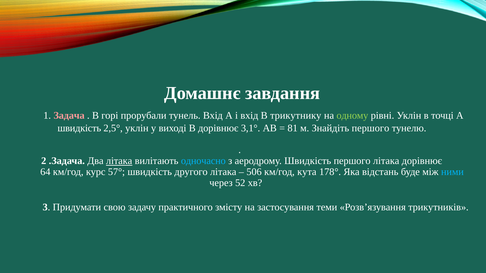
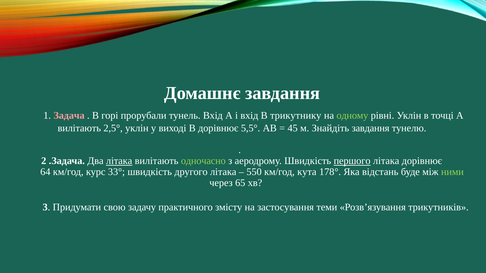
швидкість: швидкість -> вилітають (79, 128)
3,1°: 3,1° -> 5,5° (251, 128)
81: 81 -> 45 (293, 128)
Знайдіть першого: першого -> завдання (371, 128)
одночасно colour: light blue -> light green (203, 161)
першого underline: none -> present (352, 161)
57°: 57° -> 33° (116, 172)
506: 506 -> 550 (254, 172)
ними colour: light blue -> light green (452, 172)
52: 52 -> 65 (240, 183)
